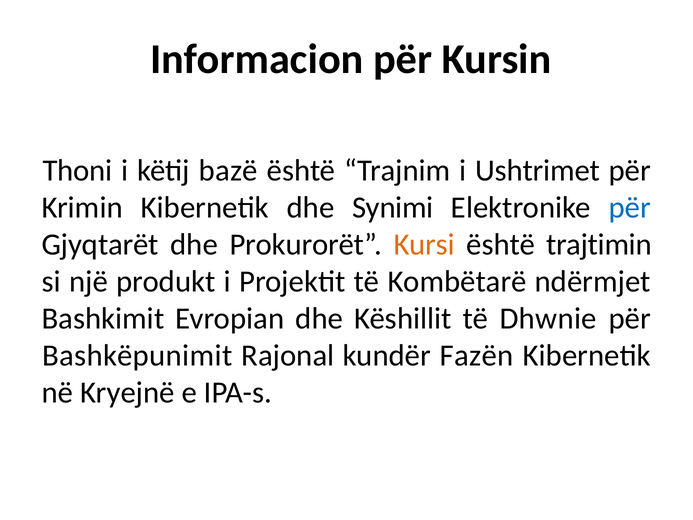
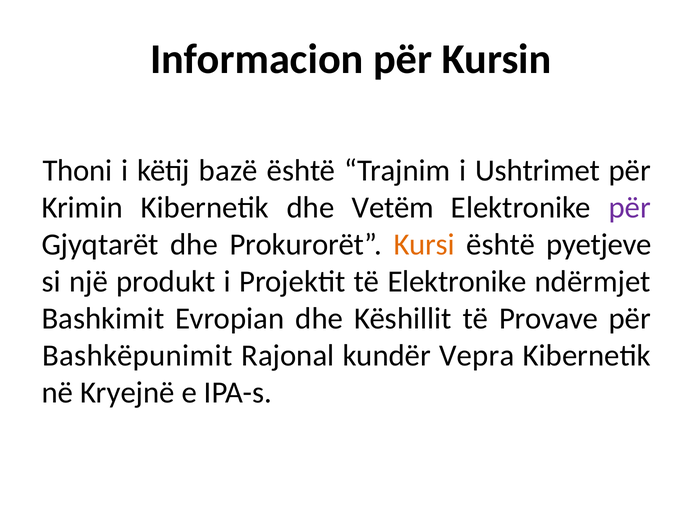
Synimi: Synimi -> Vetëm (393, 207)
për colour: blue -> purple (630, 207)
trajtimin: trajtimin -> pyetjeve (599, 244)
të Kombëtarë: Kombëtarë -> Elektronike (457, 281)
Dhwnie: Dhwnie -> Provave (549, 318)
Fazën: Fazën -> Vepra (477, 355)
